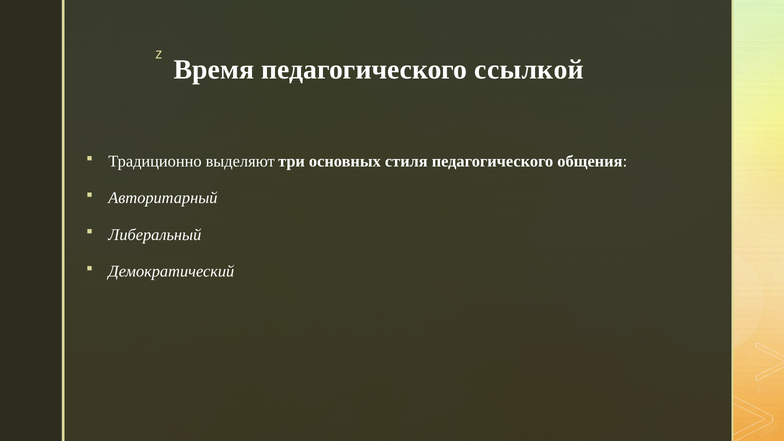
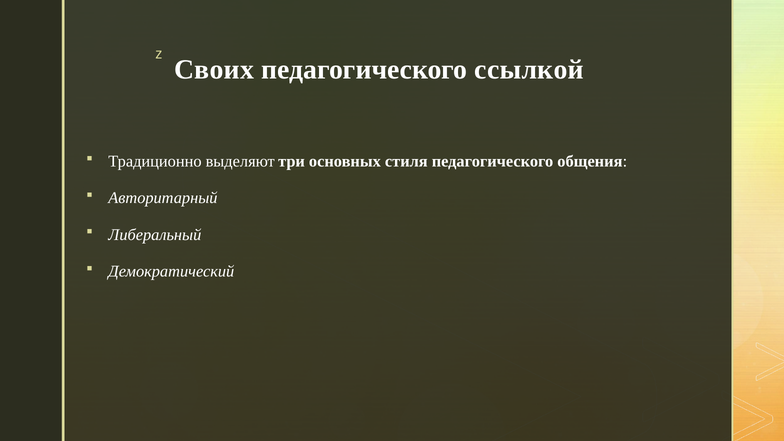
Время: Время -> Своих (214, 70)
